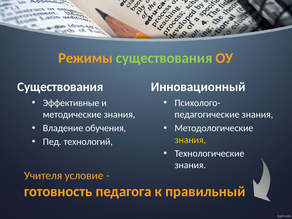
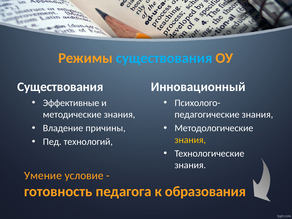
существования colour: light green -> light blue (164, 58)
обучения: обучения -> причины (106, 128)
Учителя: Учителя -> Умение (43, 176)
правильный: правильный -> образования (205, 191)
